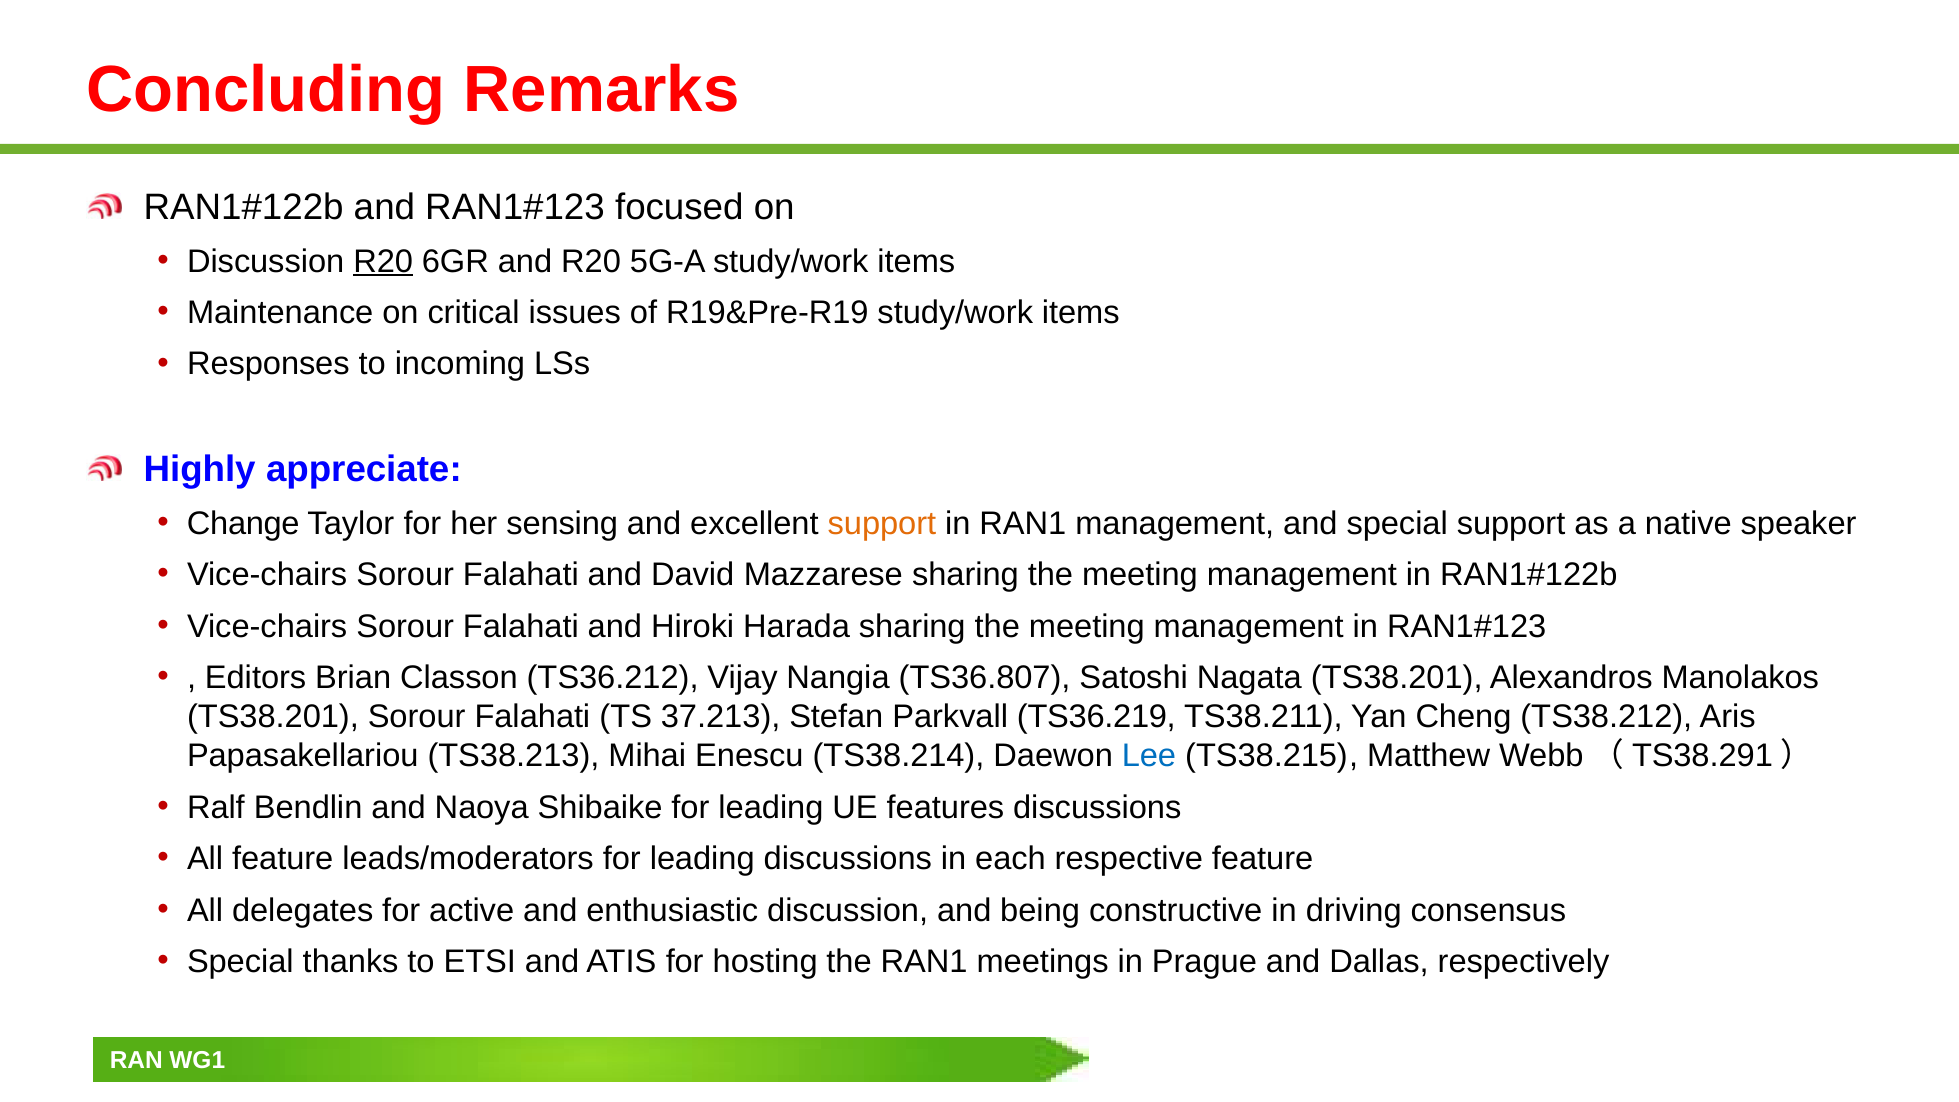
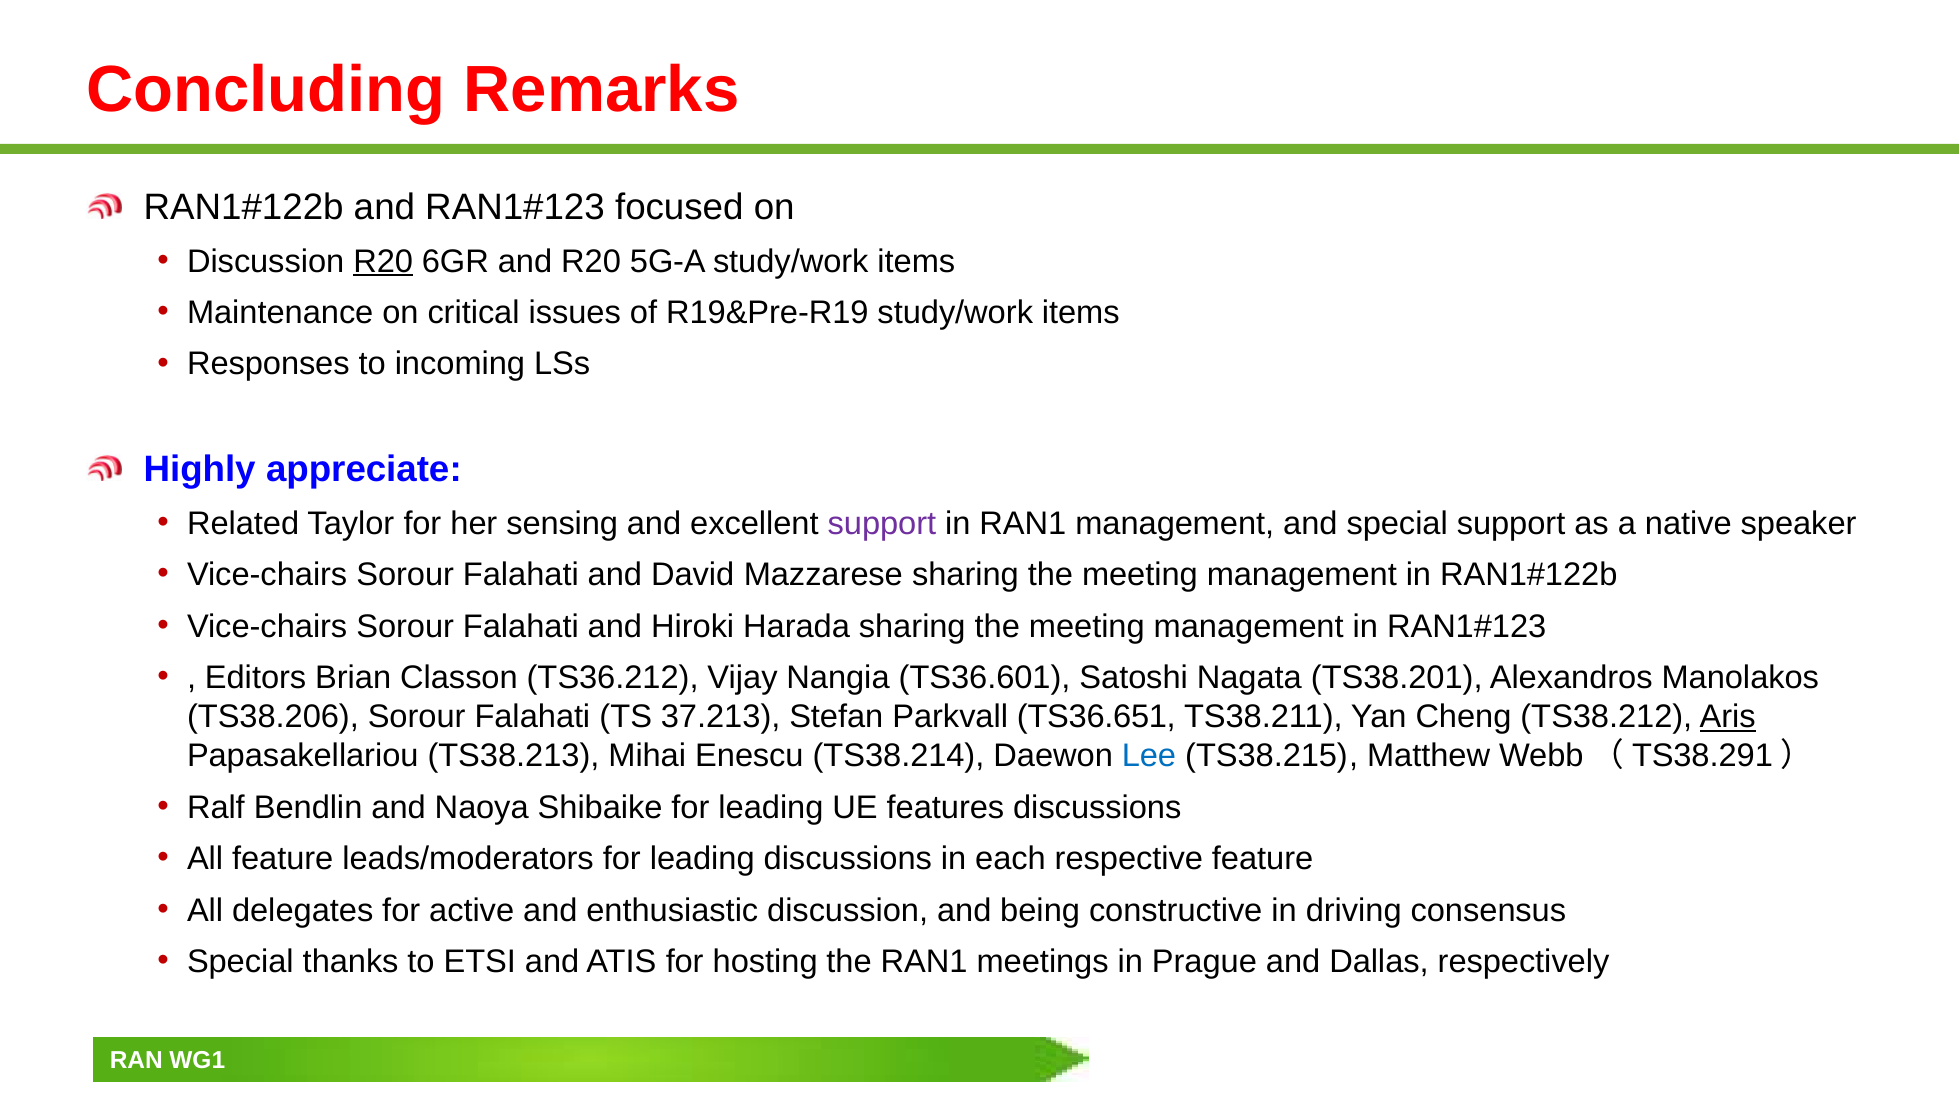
Change: Change -> Related (243, 523)
support colour: orange -> purple (882, 523)
TS36.807: TS36.807 -> TS36.601 (985, 678)
TS38.201: TS38.201 -> TS38.206 (273, 717)
TS36.219: TS36.219 -> TS36.651 (1096, 717)
Aris underline: none -> present (1728, 717)
